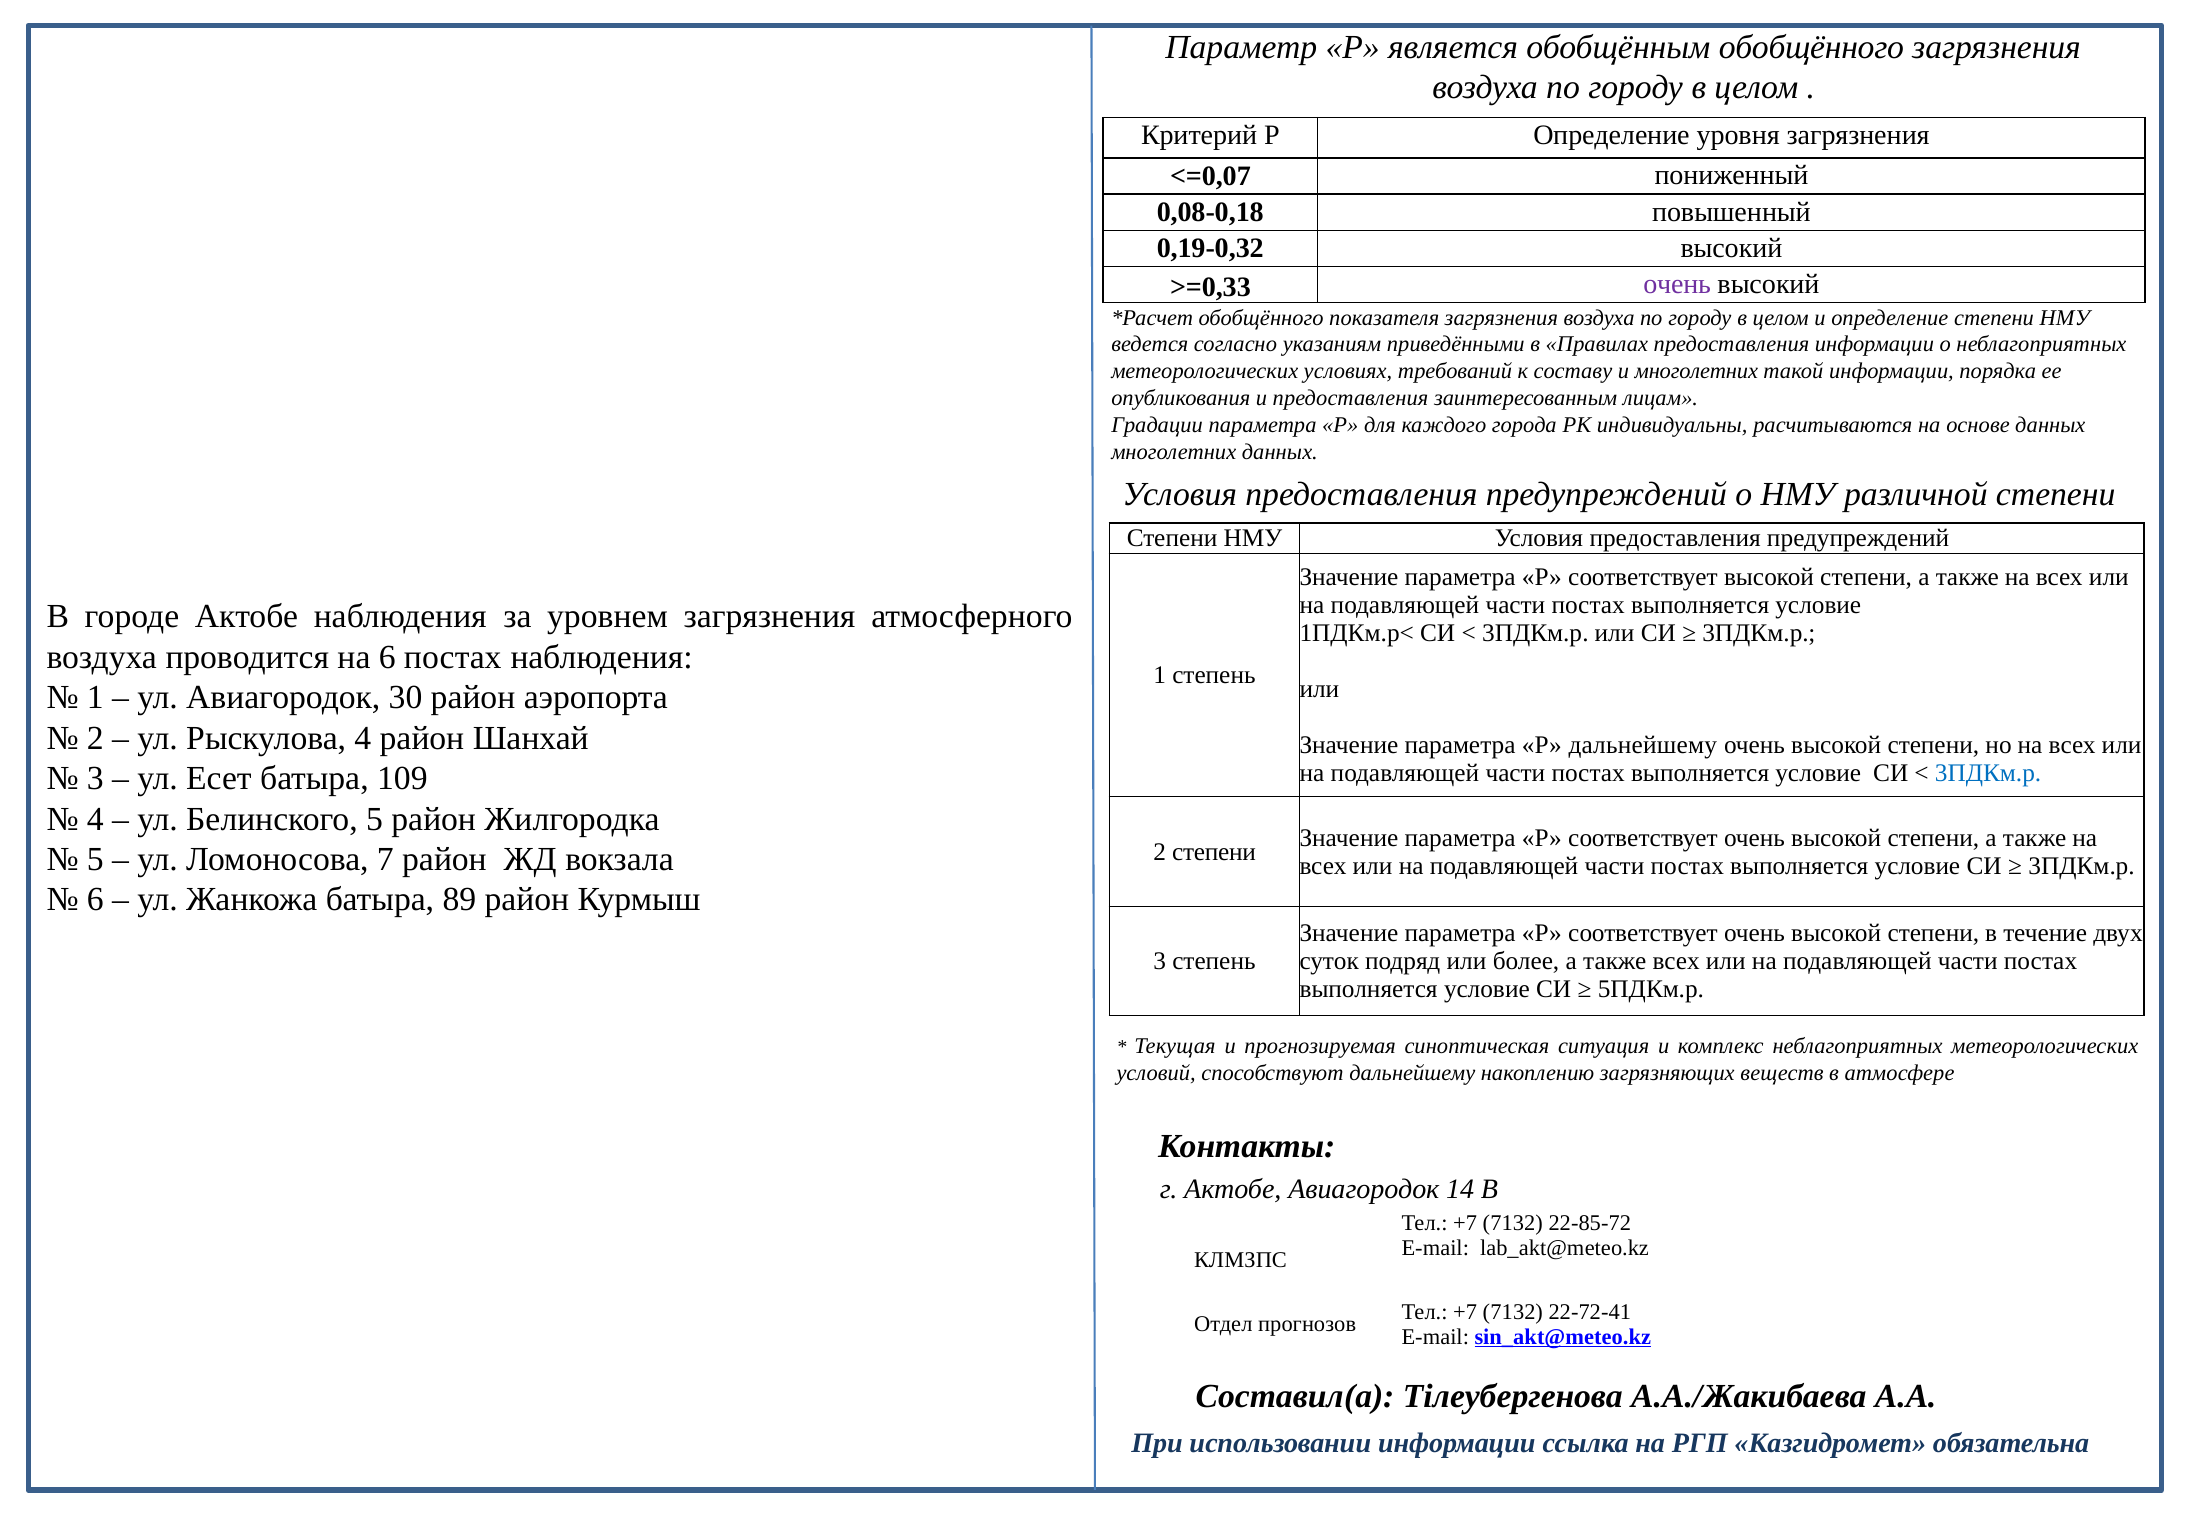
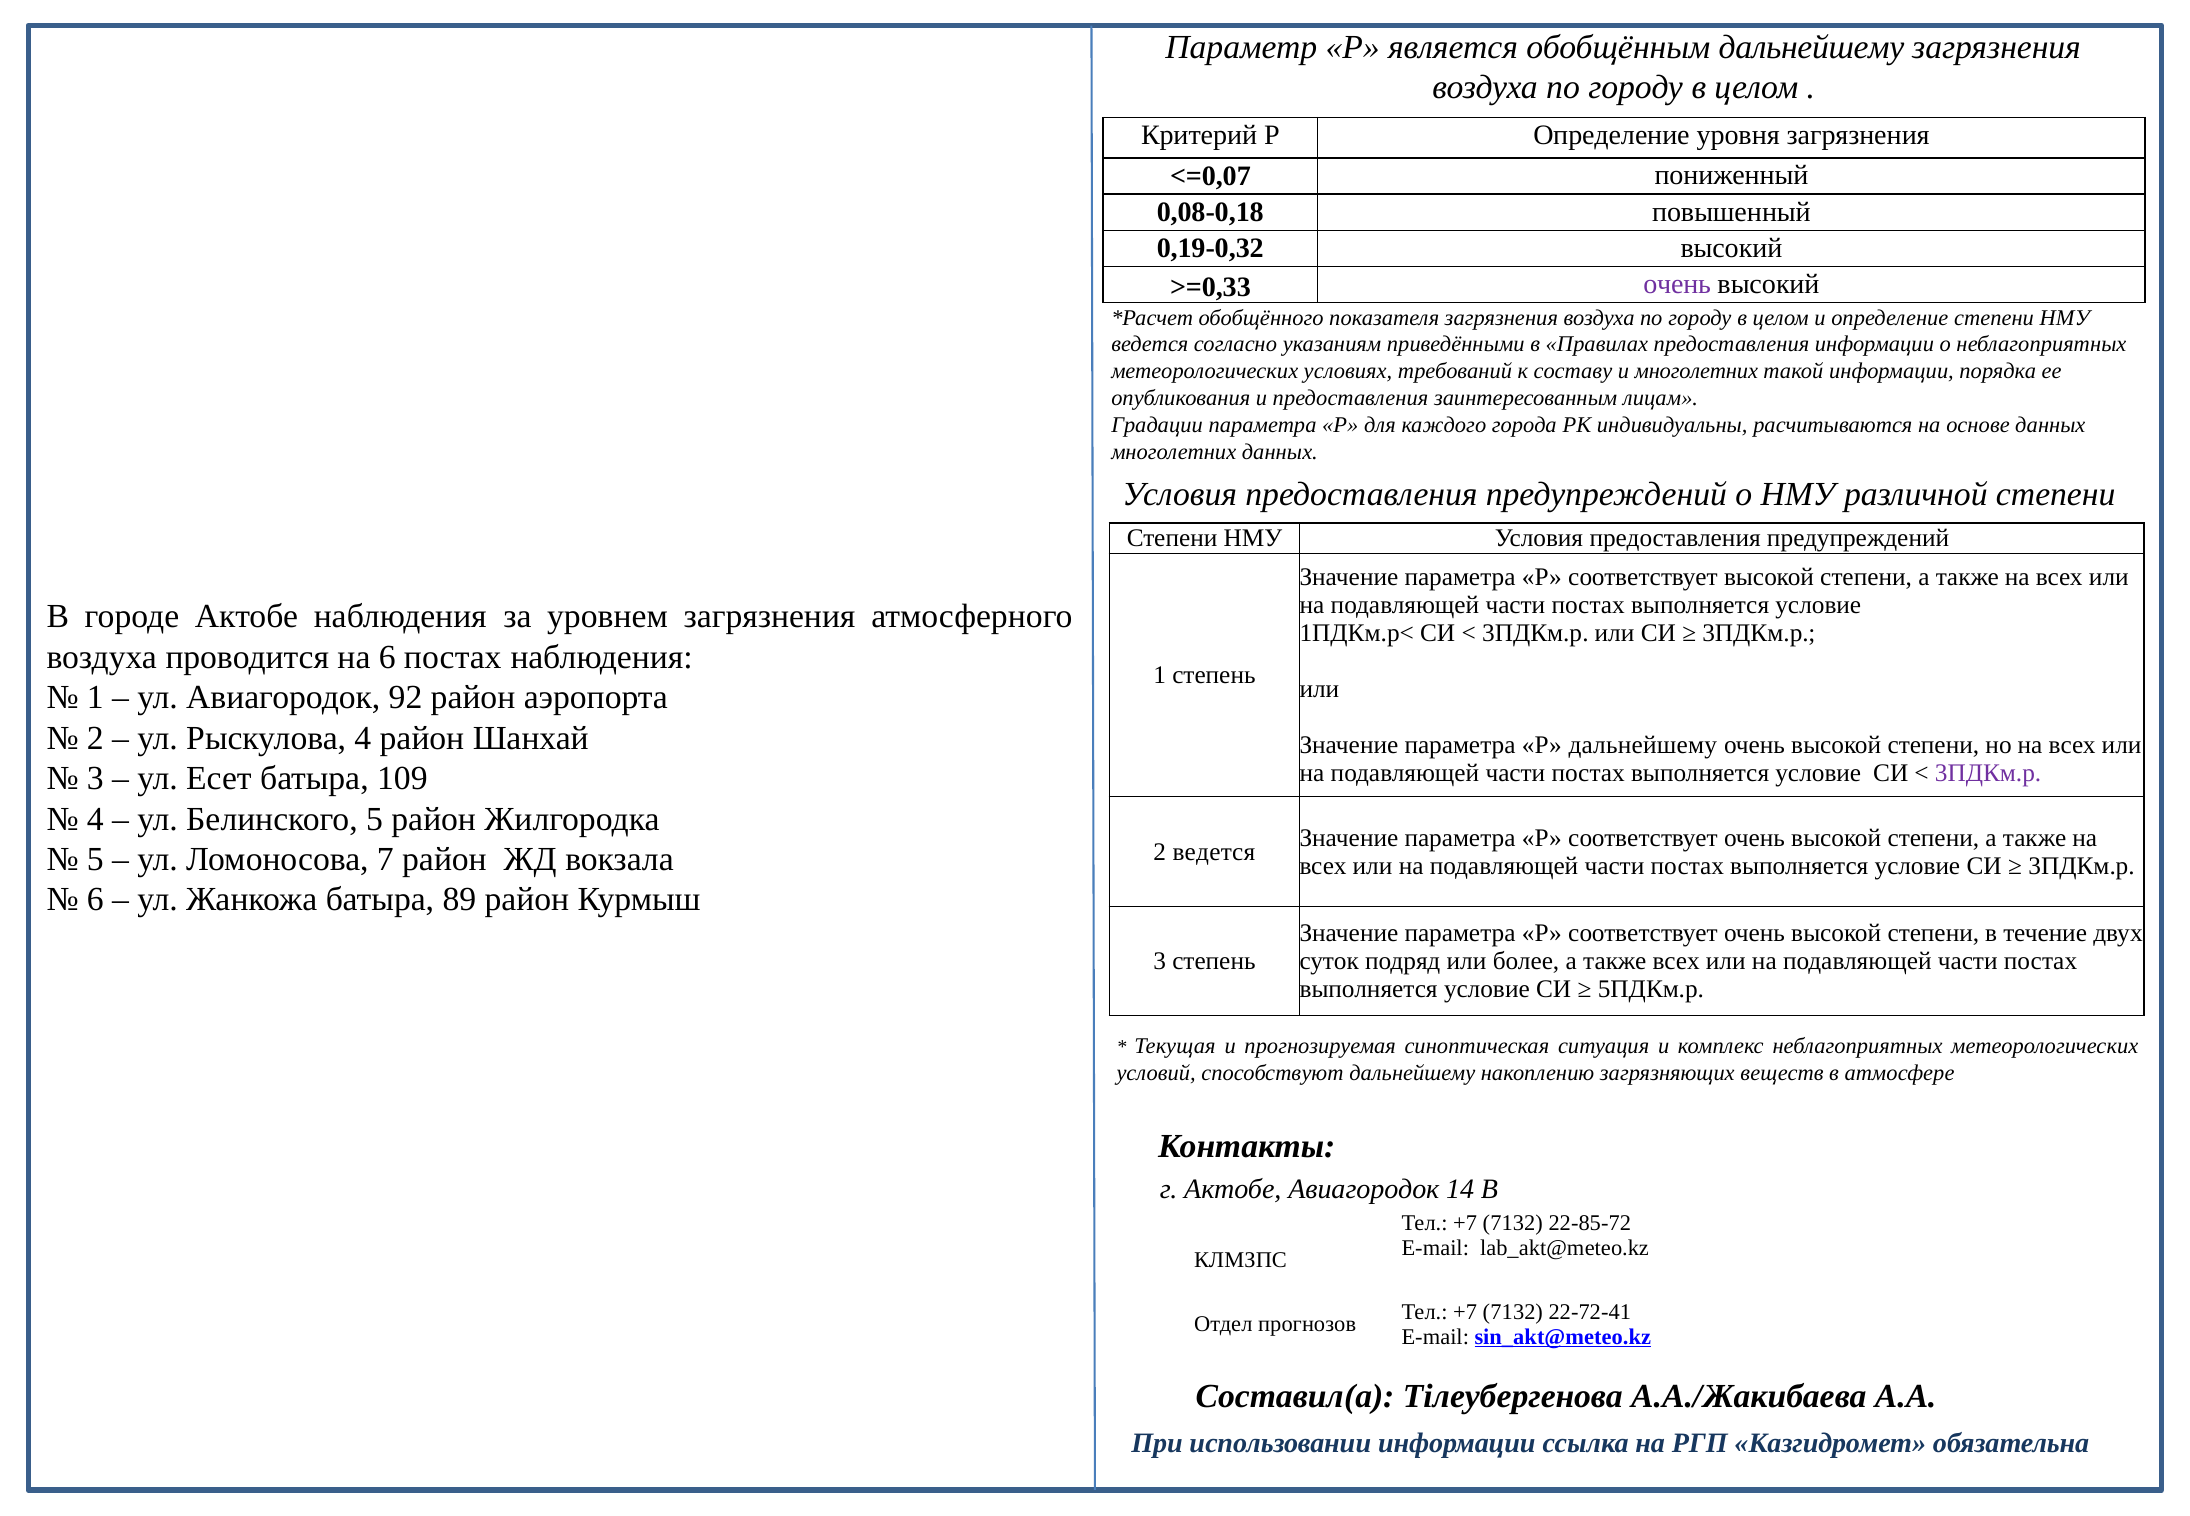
обобщённым обобщённого: обобщённого -> дальнейшему (1811, 47)
30: 30 -> 92 (406, 698)
3ПДКм.р colour: blue -> purple (1988, 774)
2 степени: степени -> ведется (1214, 852)
